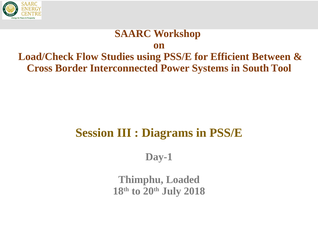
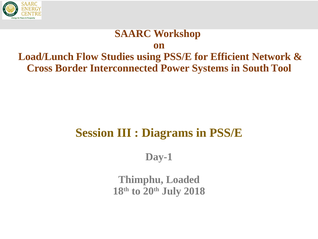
Load/Check: Load/Check -> Load/Lunch (46, 56)
Between: Between -> Network (271, 56)
